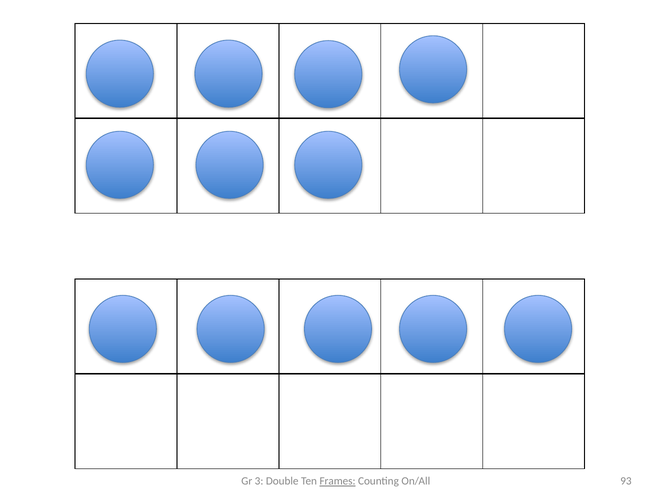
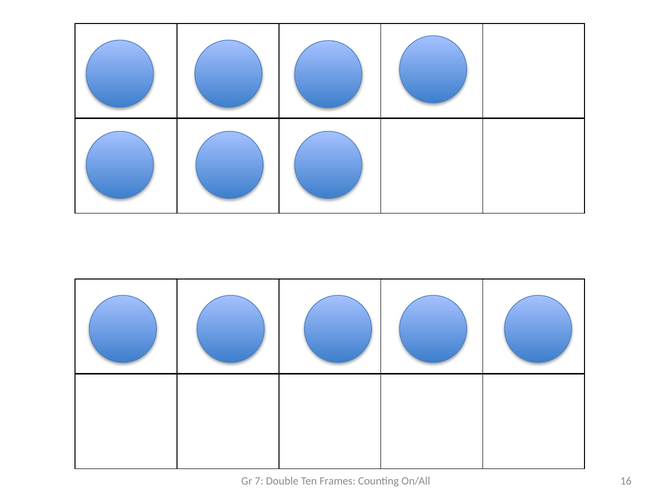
3: 3 -> 7 (259, 481)
Frames underline: present -> none (338, 481)
93: 93 -> 16 (626, 481)
